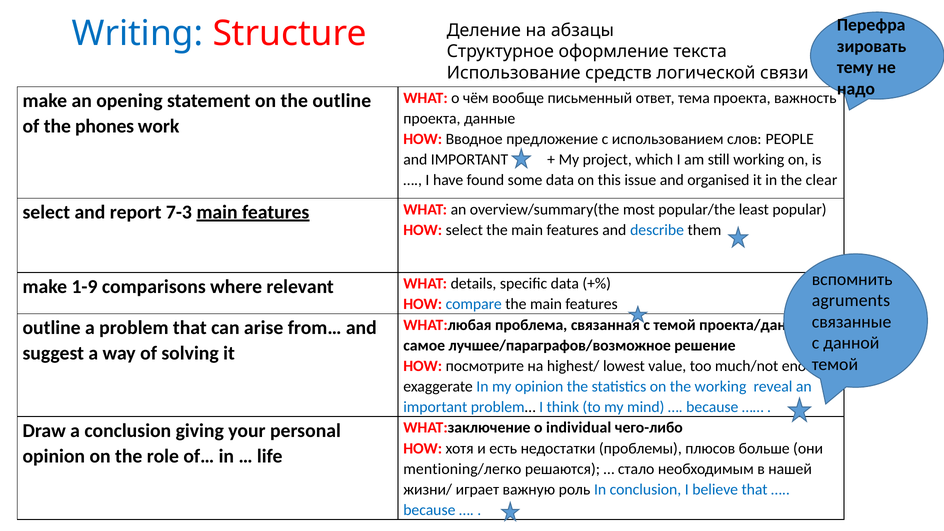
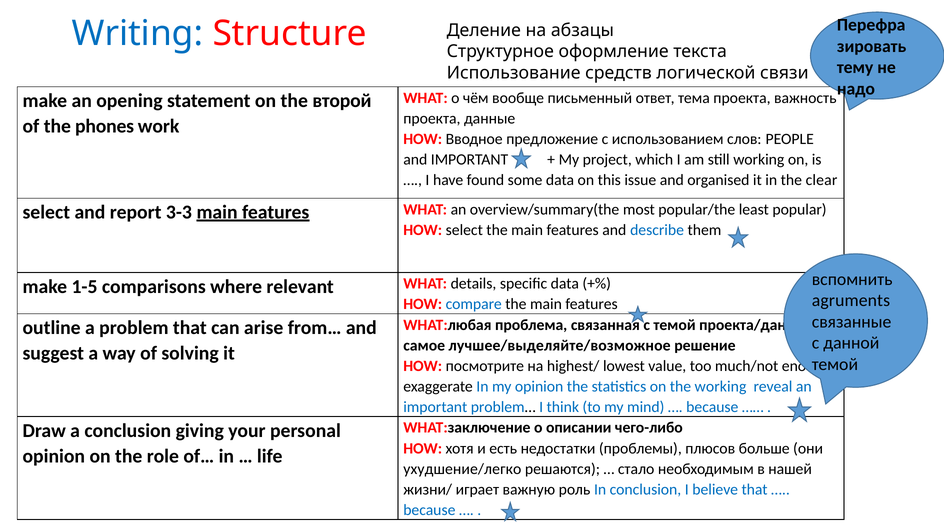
the outline: outline -> второй (342, 101)
7-3: 7-3 -> 3-3 (179, 212)
1-9: 1-9 -> 1-5 (85, 287)
лучшее/параграфов/возможное: лучшее/параграфов/возможное -> лучшее/выделяйте/возможное (560, 345)
individual: individual -> описании (579, 428)
mentioning/легко: mentioning/легко -> ухудшение/легко (462, 469)
